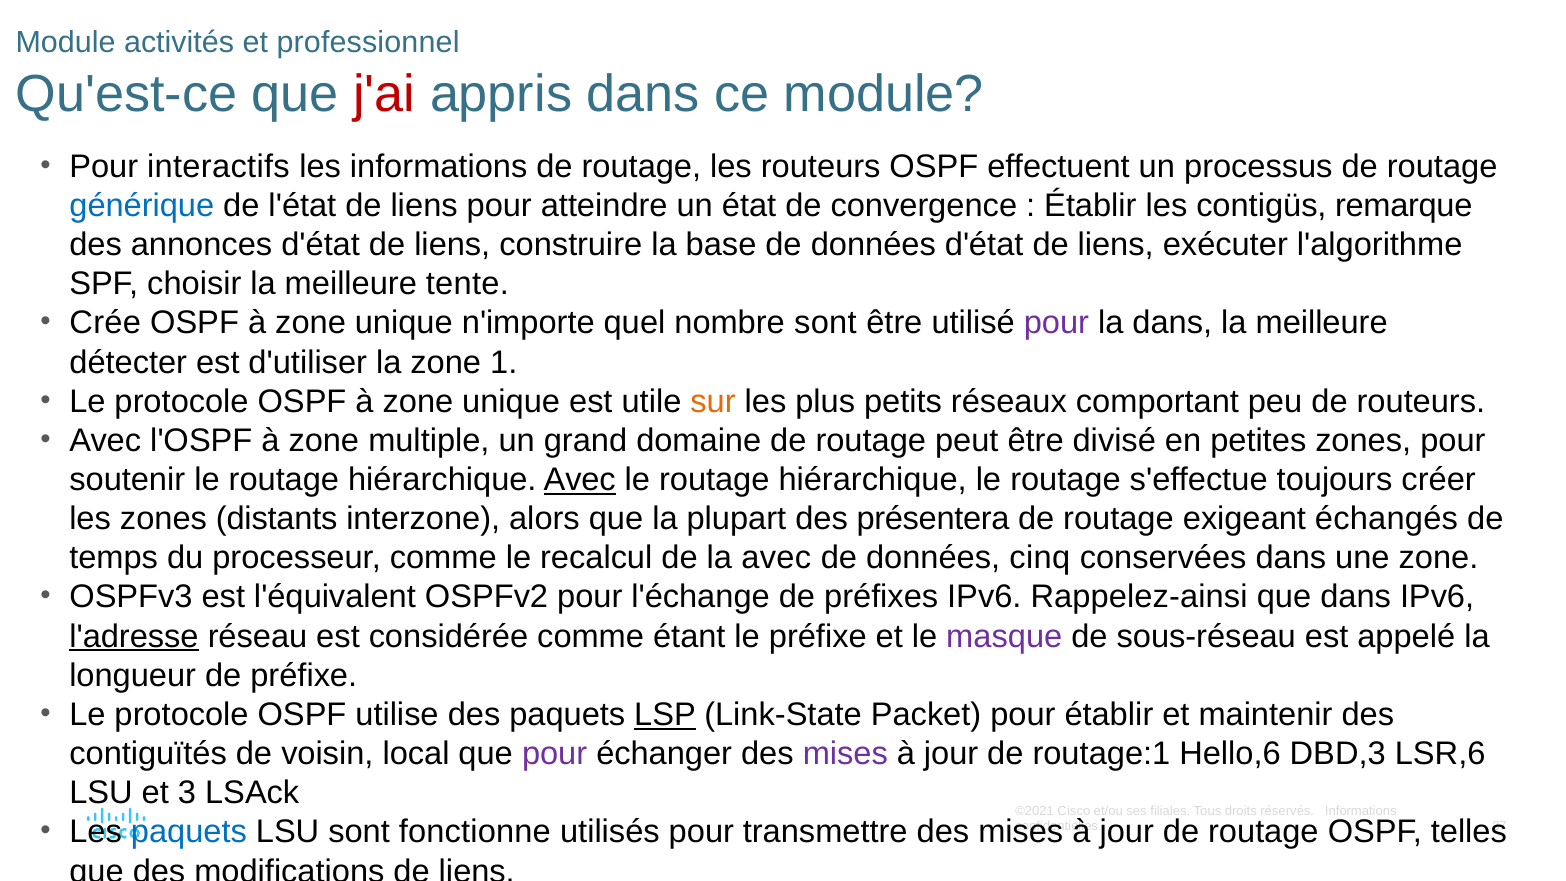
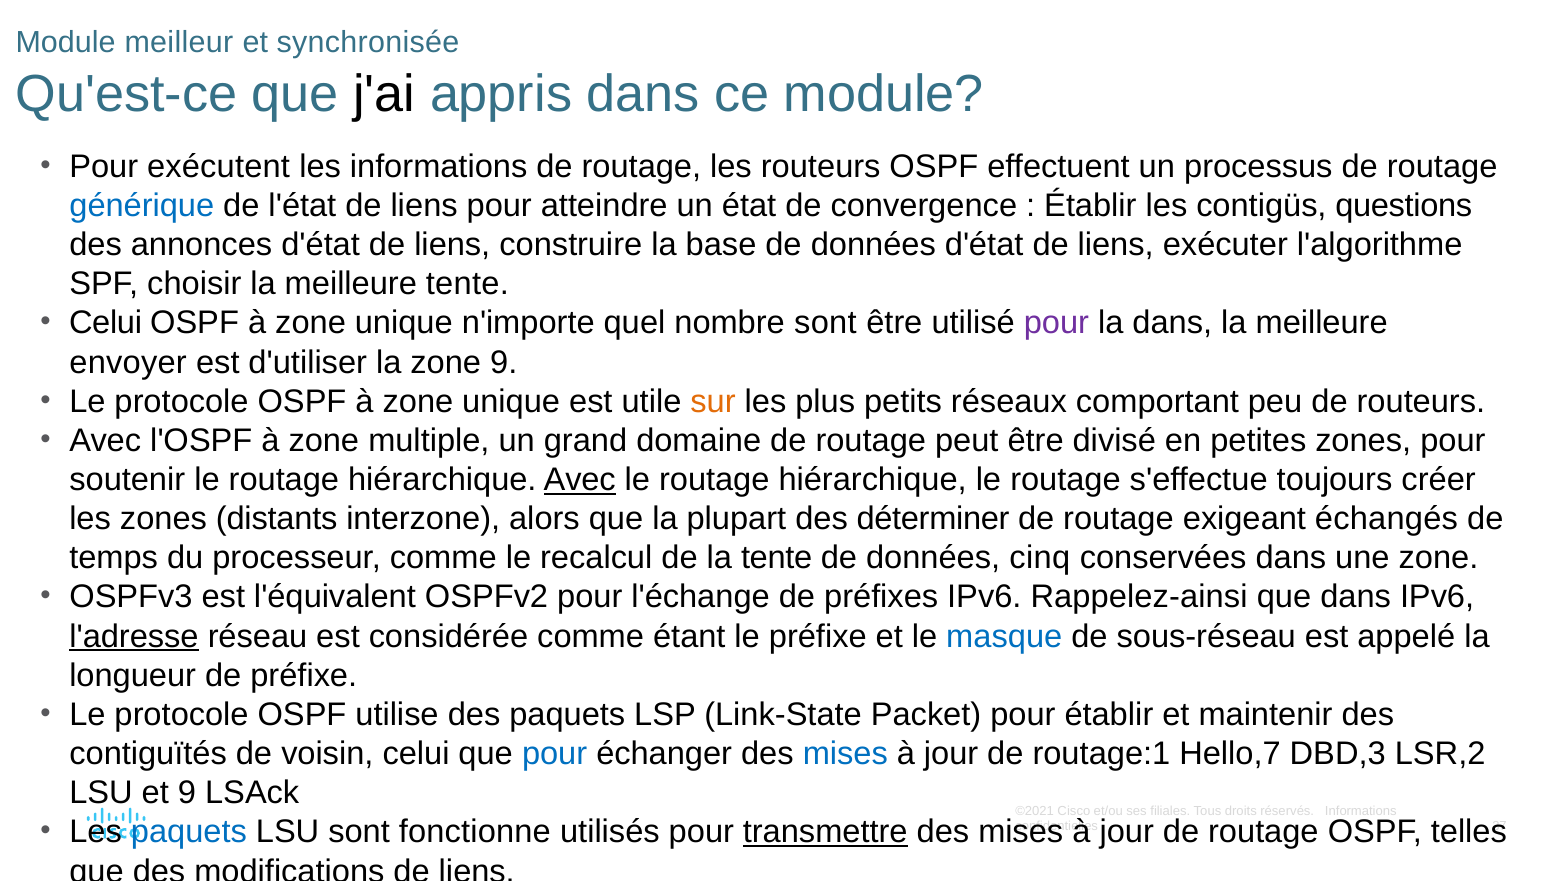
activités: activités -> meilleur (179, 43)
professionnel: professionnel -> synchronisée (368, 43)
j'ai colour: red -> black (384, 94)
interactifs: interactifs -> exécutent (219, 166)
remarque: remarque -> questions (1404, 206)
Crée: Crée -> Celui (106, 323)
détecter: détecter -> envoyer (128, 362)
zone 1: 1 -> 9 (504, 362)
présentera: présentera -> déterminer (933, 519)
la avec: avec -> tente (777, 558)
masque colour: purple -> blue (1004, 636)
LSP underline: present -> none (665, 715)
voisin local: local -> celui (416, 754)
pour colour: purple -> blue (555, 754)
mises colour: purple -> blue (845, 754)
Hello,6: Hello,6 -> Hello,7 (1230, 754)
LSR,6: LSR,6 -> LSR,2 (1440, 754)
et 3: 3 -> 9 (187, 793)
transmettre underline: none -> present (825, 832)
